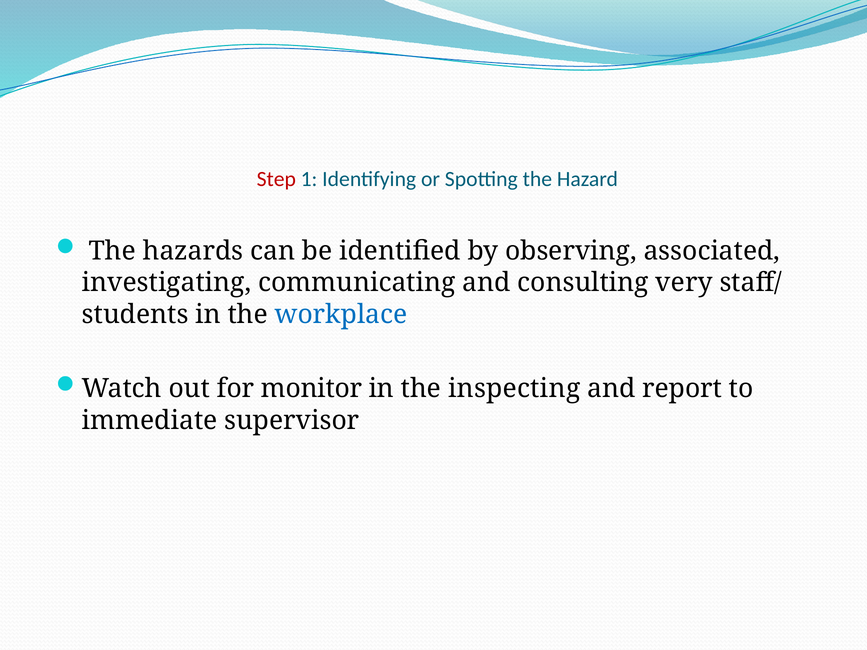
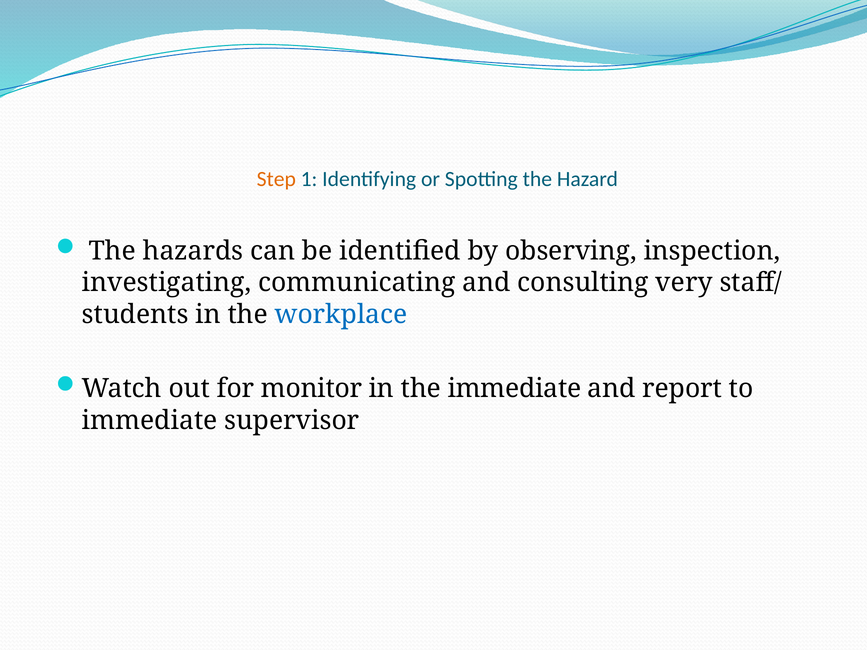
Step colour: red -> orange (276, 179)
associated: associated -> inspection (712, 251)
the inspecting: inspecting -> immediate (514, 389)
